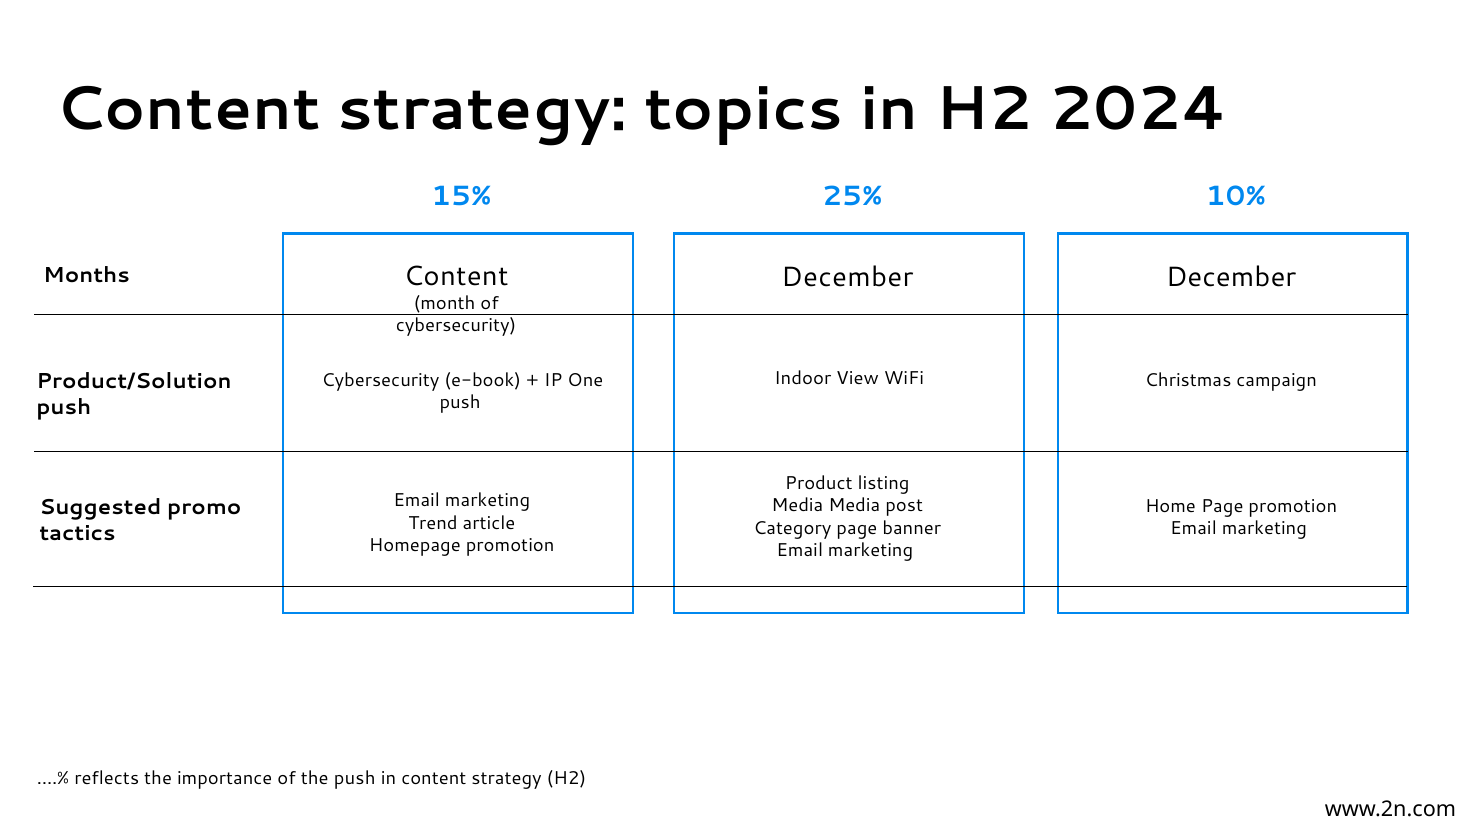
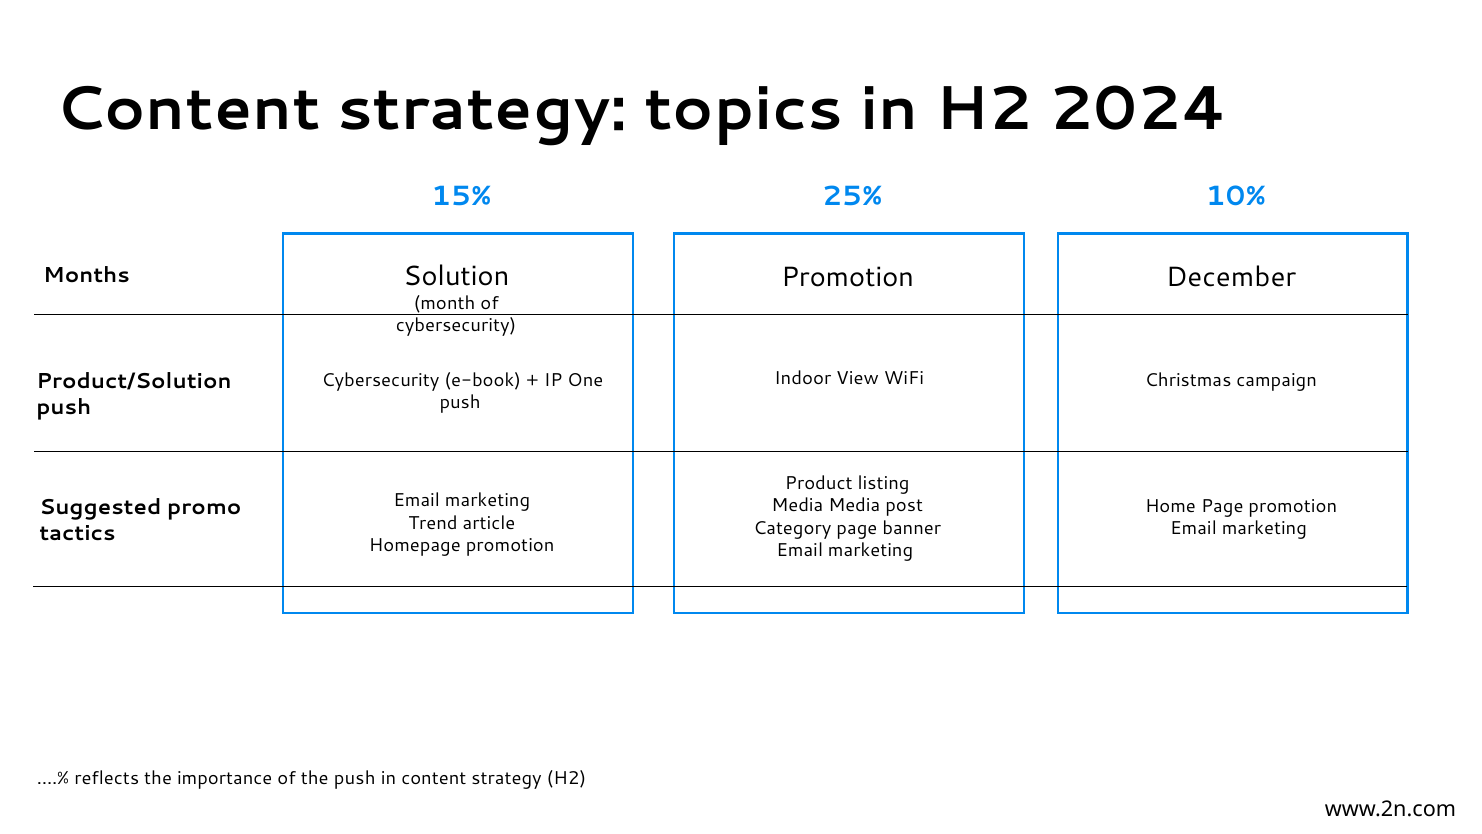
Content: Content -> Solution (456, 276)
December: December -> Promotion (848, 277)
